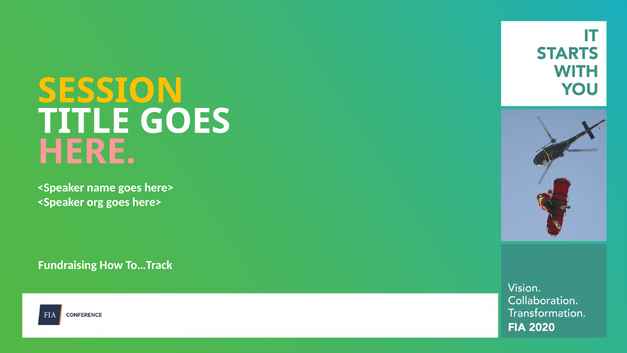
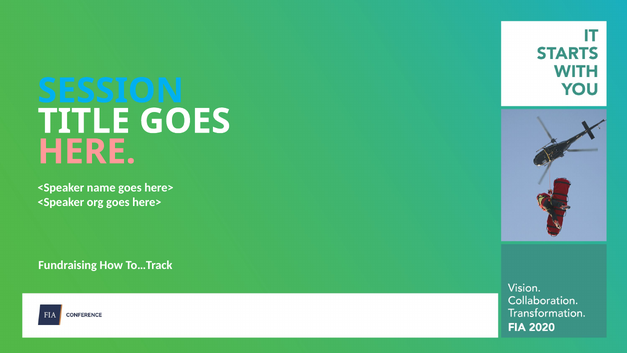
SESSION colour: yellow -> light blue (111, 91)
